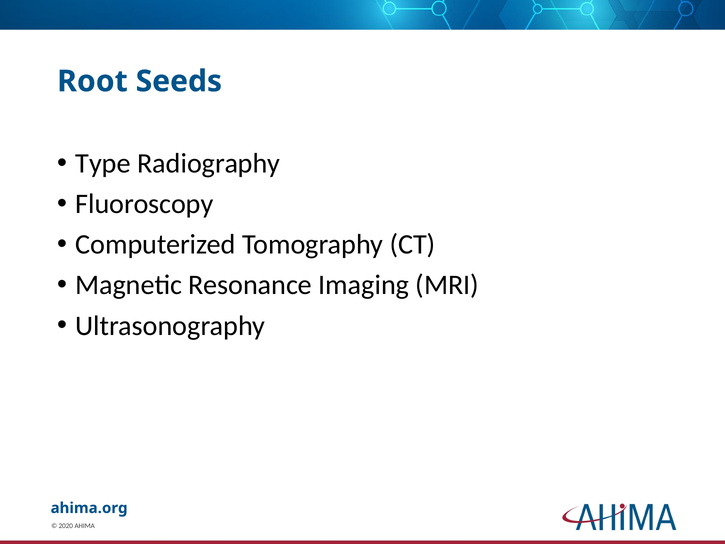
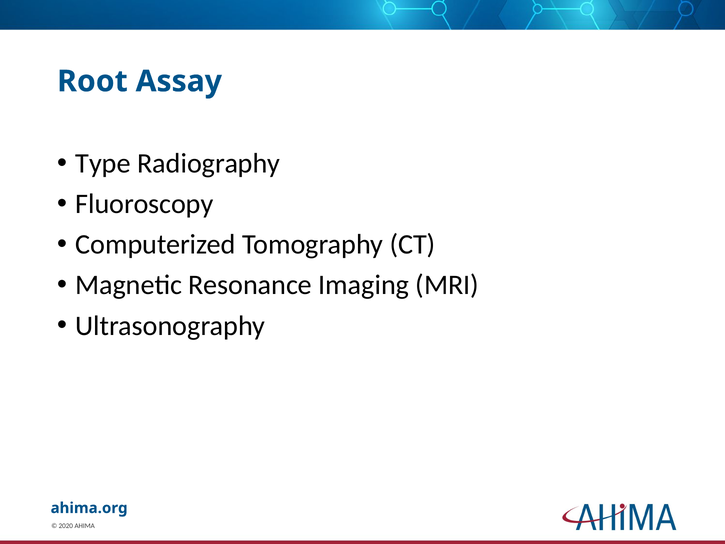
Seeds: Seeds -> Assay (179, 81)
